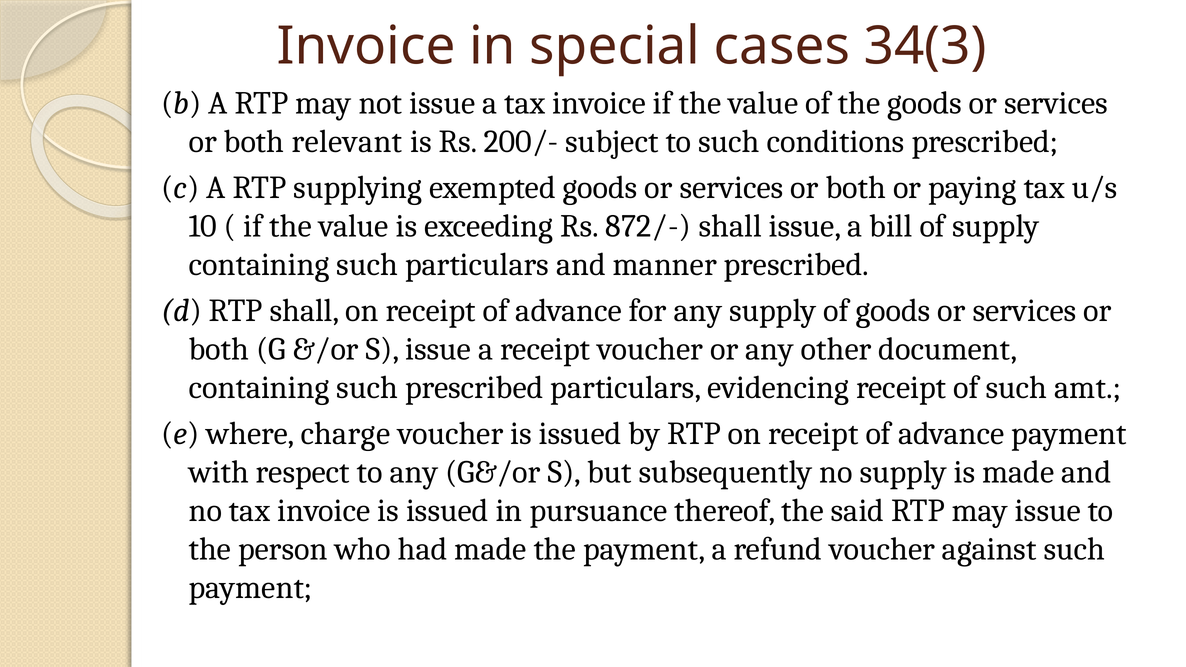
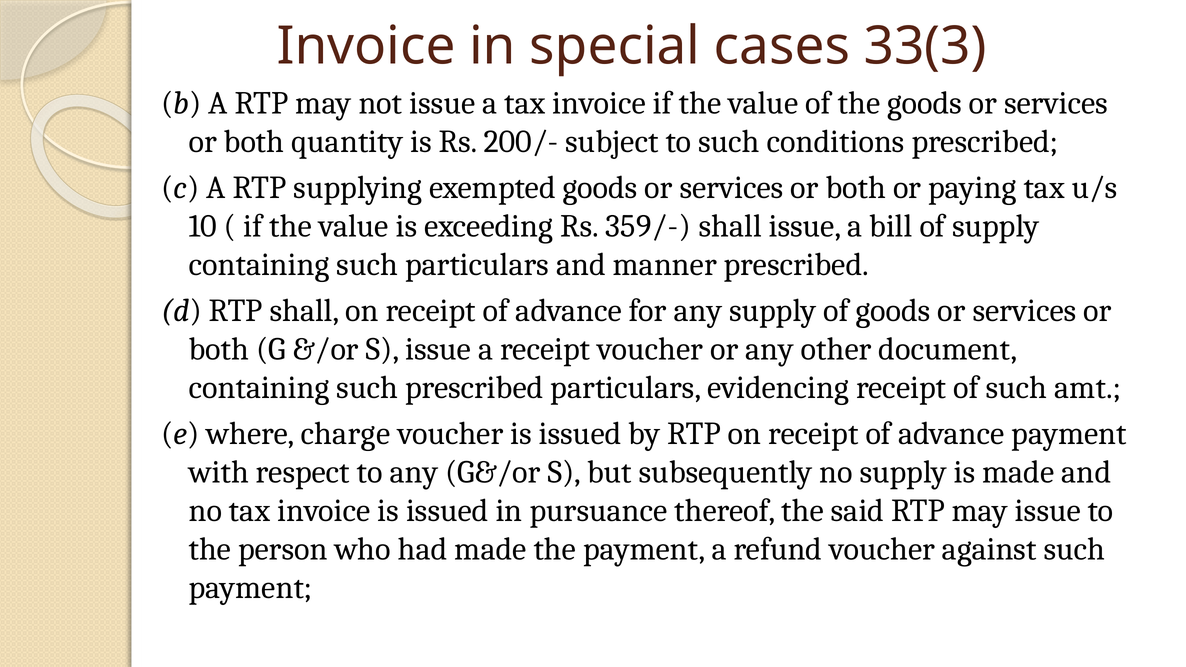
34(3: 34(3 -> 33(3 (925, 46)
relevant: relevant -> quantity (347, 142)
872/-: 872/- -> 359/- (648, 226)
